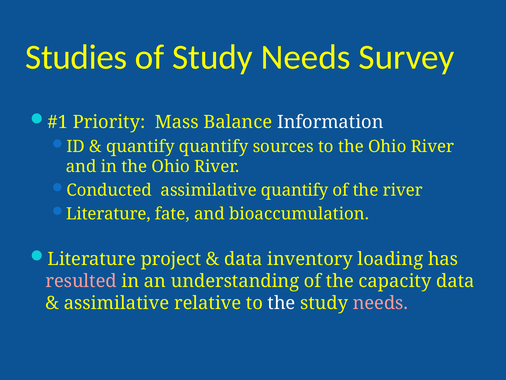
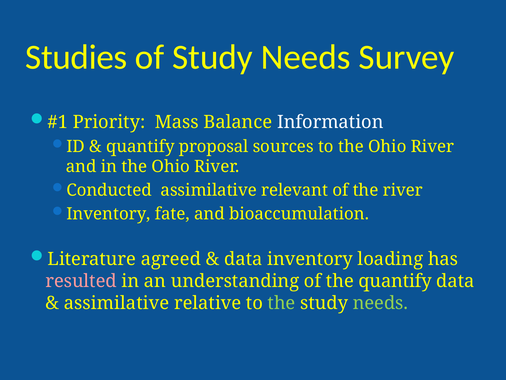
quantify quantify: quantify -> proposal (214, 146)
assimilative quantify: quantify -> relevant (295, 190)
Literature: Literature -> Inventory (108, 214)
project: project -> agreed (171, 259)
the capacity: capacity -> quantify (395, 281)
the colour: white -> light green (282, 303)
needs colour: pink -> light green (380, 303)
